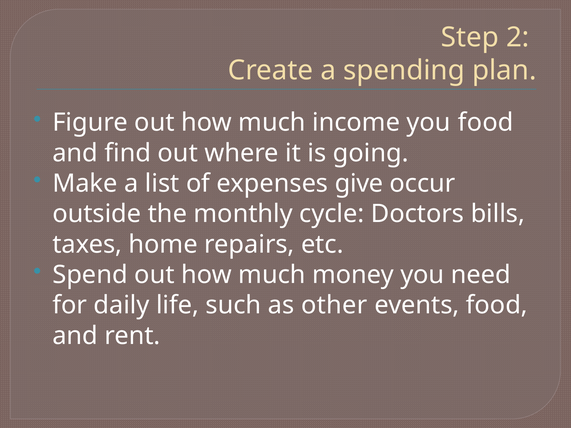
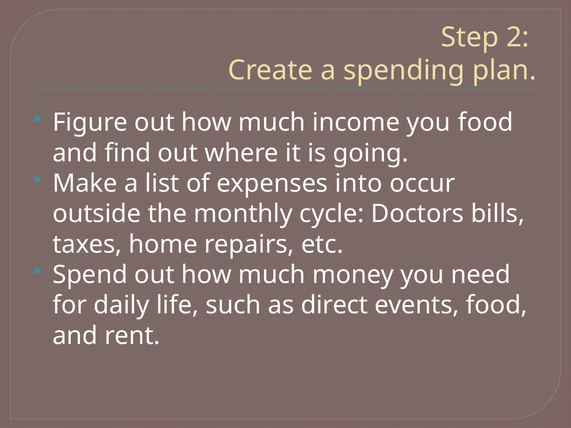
give: give -> into (359, 184)
other: other -> direct (334, 305)
